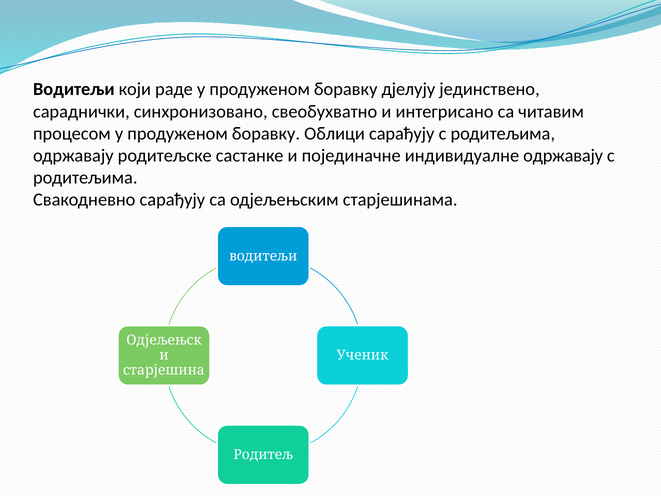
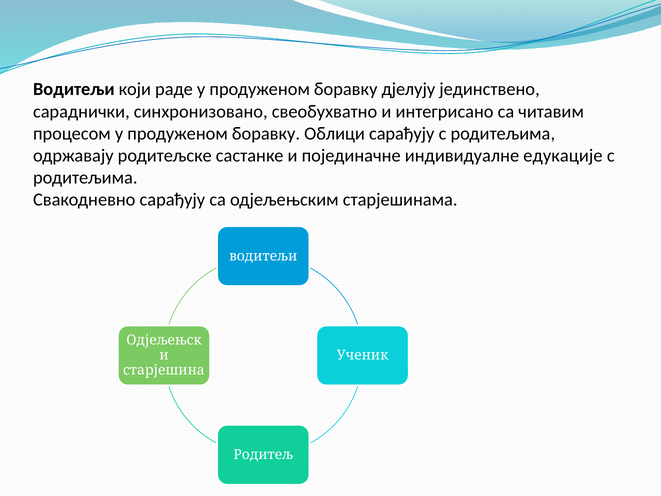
индивидуалне одржавају: одржавају -> едукације (563, 155)
